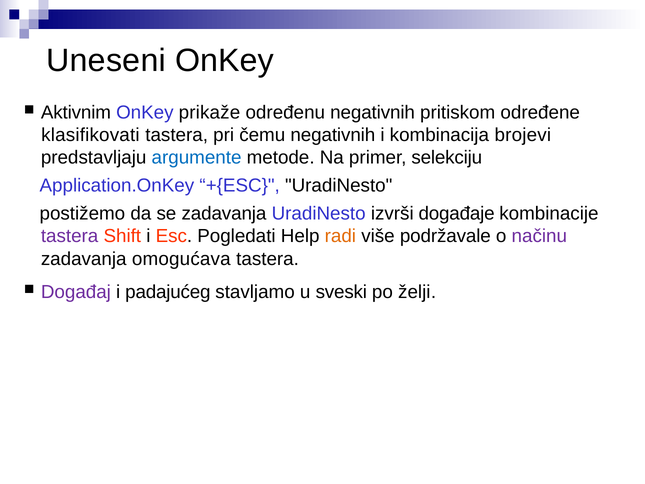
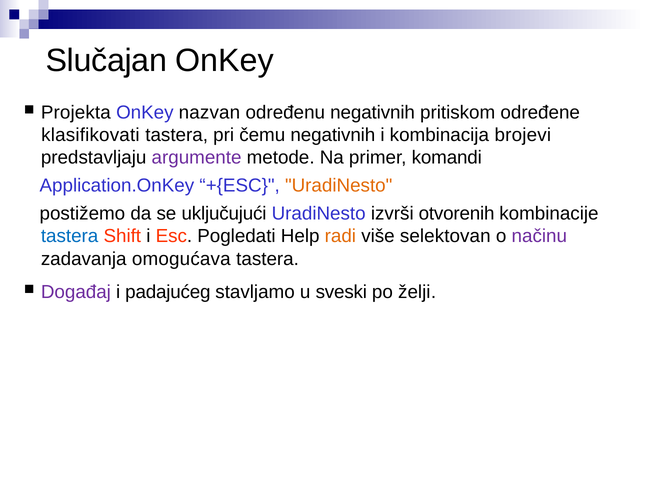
Uneseni: Uneseni -> Slučajan (106, 61)
Aktivnim: Aktivnim -> Projekta (76, 112)
prikaže: prikaže -> nazvan (209, 112)
argumente colour: blue -> purple (197, 158)
selekciju: selekciju -> komandi (447, 158)
UradiNesto colour: black -> orange (339, 186)
se zadavanja: zadavanja -> uključujući (224, 214)
događaje: događaje -> otvorenih (457, 214)
tastera colour: purple -> blue (70, 236)
podržavale: podržavale -> selektovan (445, 236)
